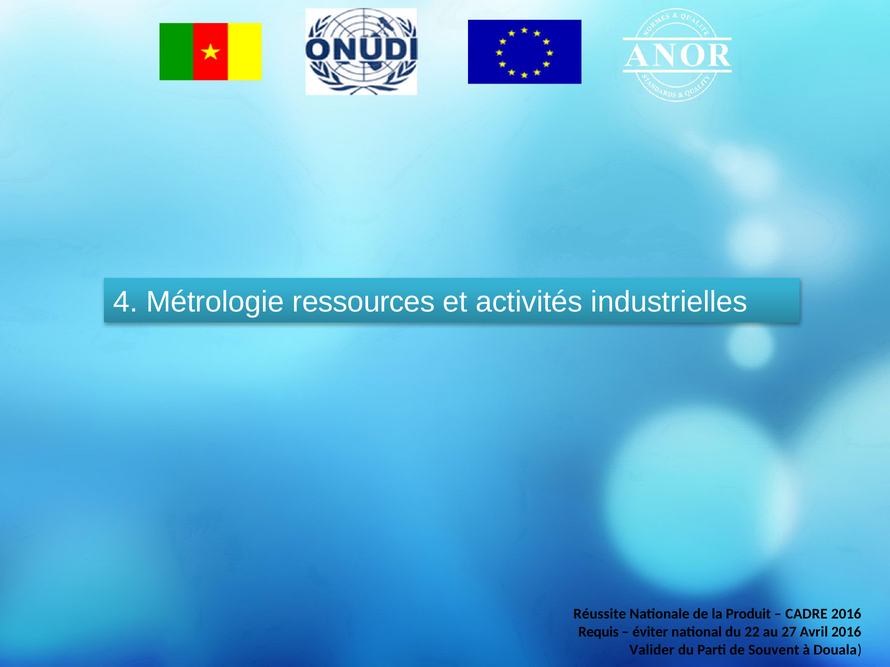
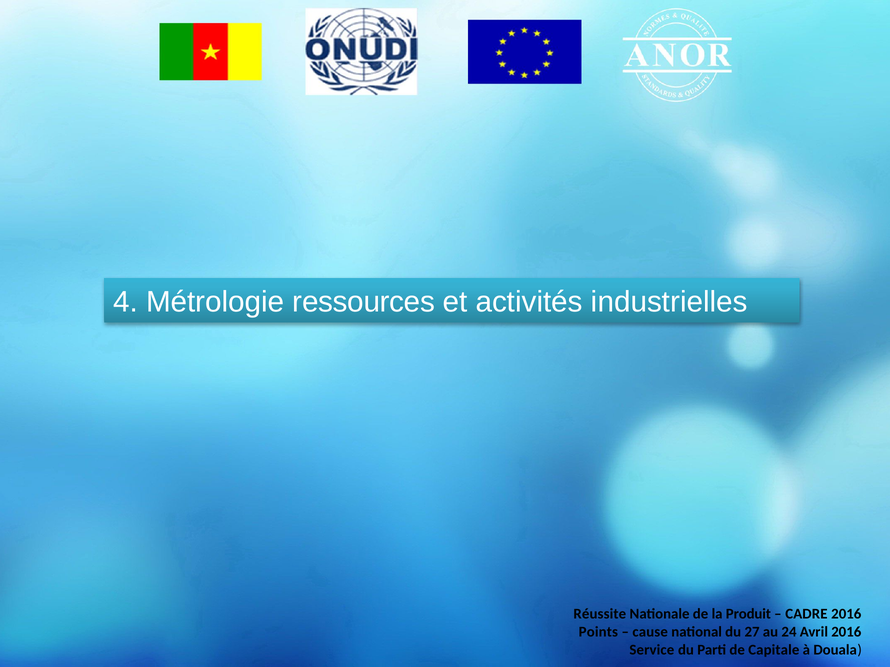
Requis: Requis -> Points (598, 632)
éviter: éviter -> cause (650, 632)
22: 22 -> 27 (752, 632)
27: 27 -> 24 (789, 632)
Valider: Valider -> Service (652, 650)
Souvent: Souvent -> Capitale (774, 650)
